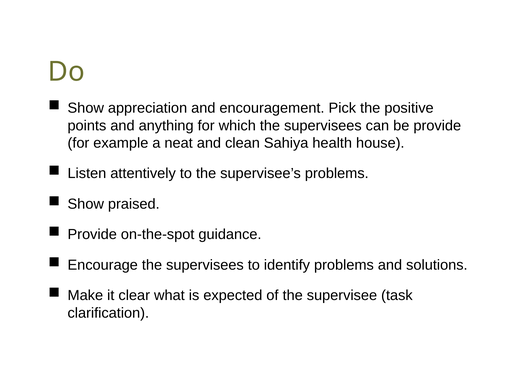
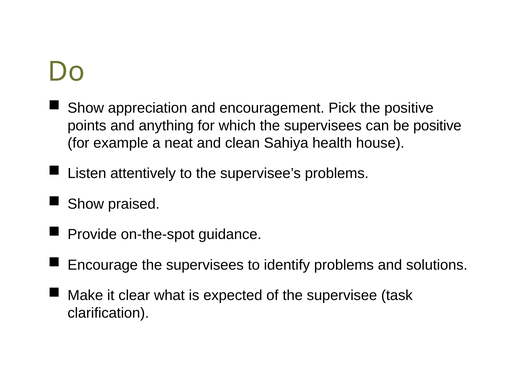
be provide: provide -> positive (437, 126)
